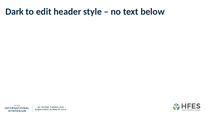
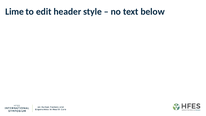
Dark: Dark -> Lime (15, 12)
